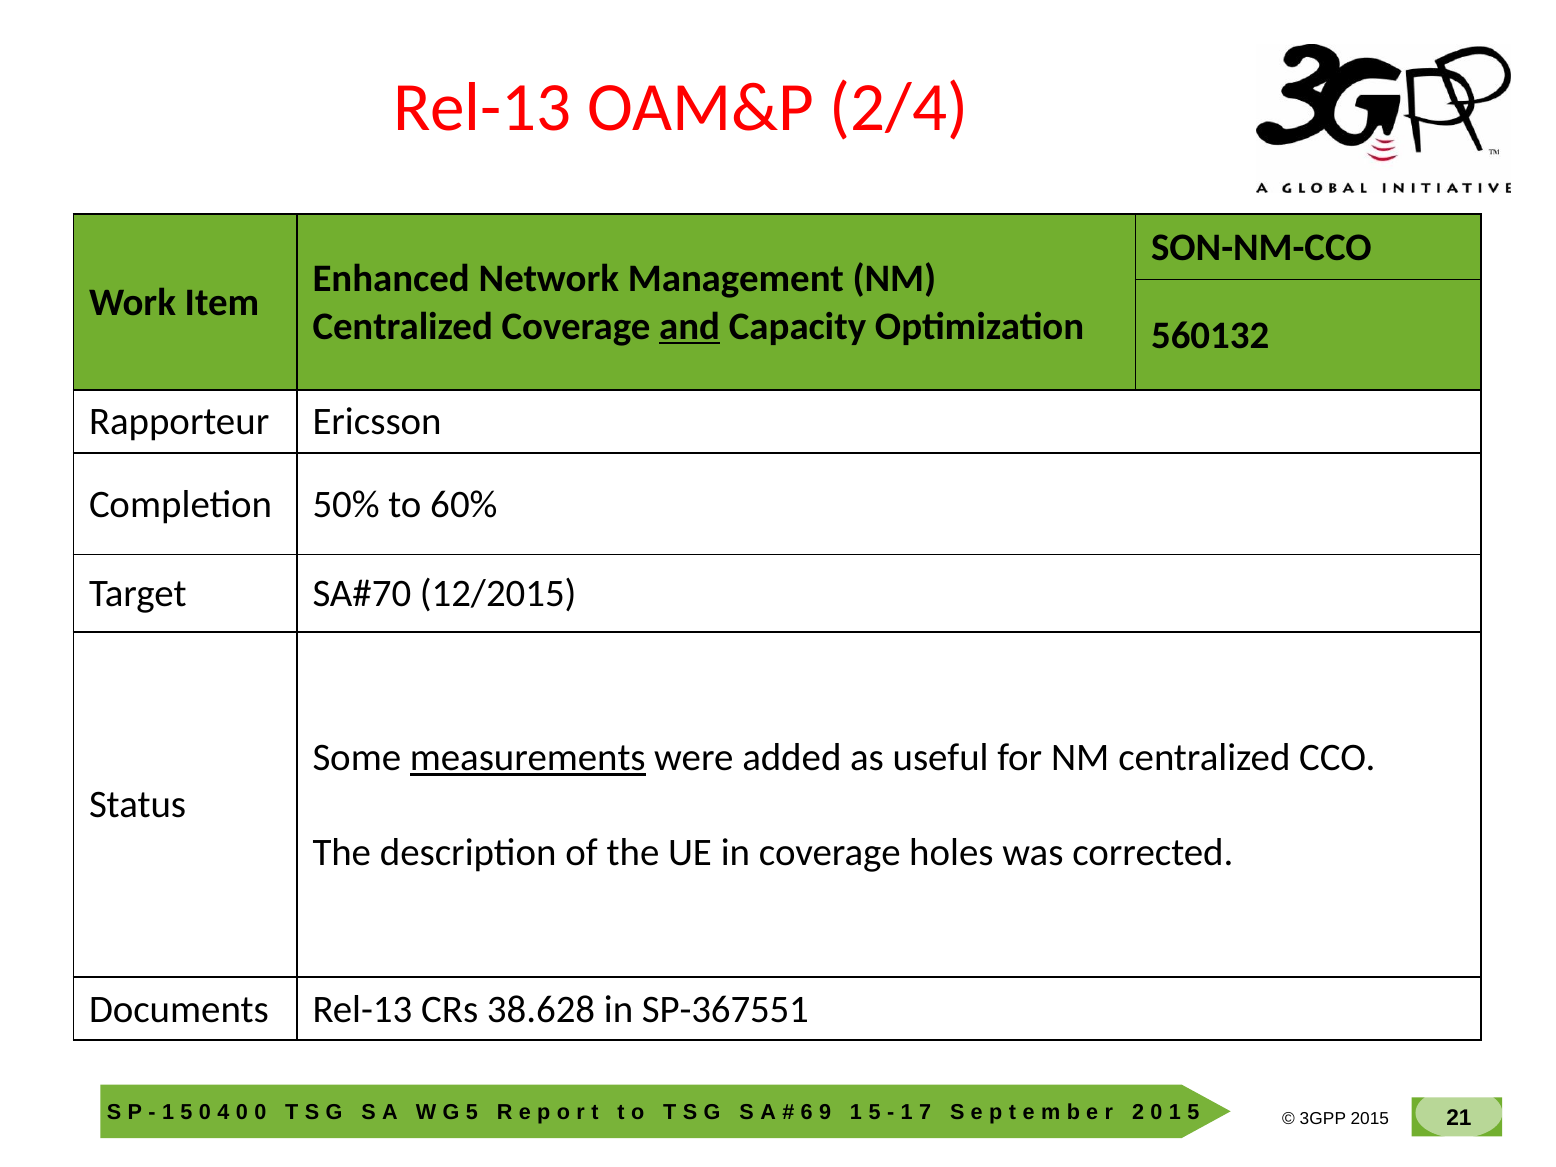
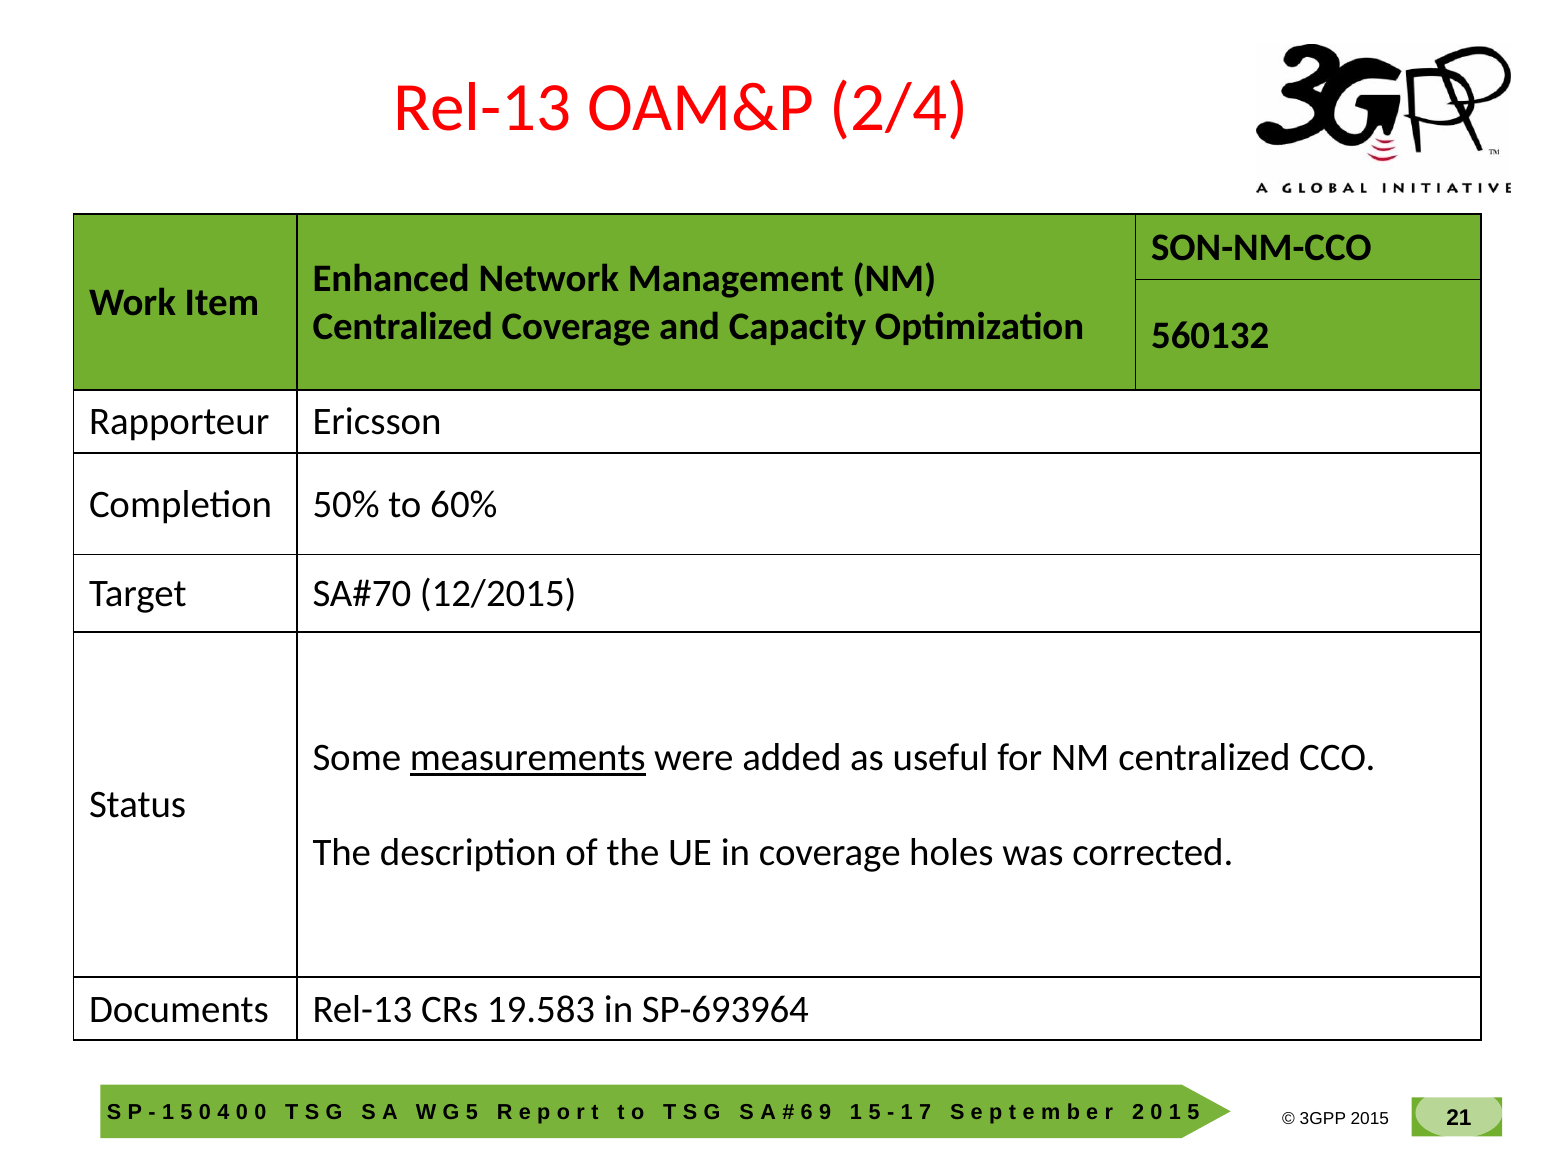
and underline: present -> none (690, 326)
38.628: 38.628 -> 19.583 (541, 1009)
SP-367551: SP-367551 -> SP-693964 (725, 1009)
